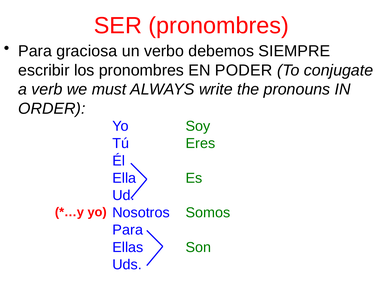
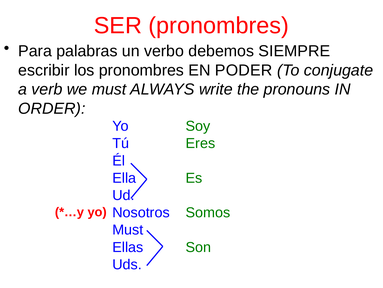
graciosa: graciosa -> palabras (87, 51)
Para: Para -> Must (128, 229)
